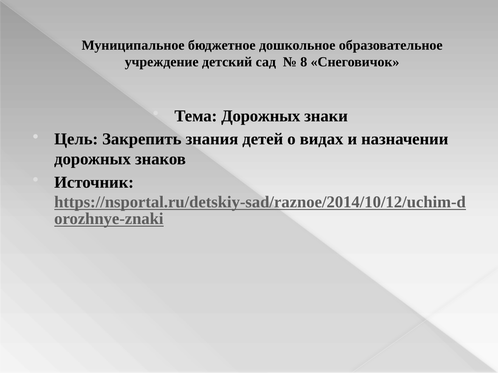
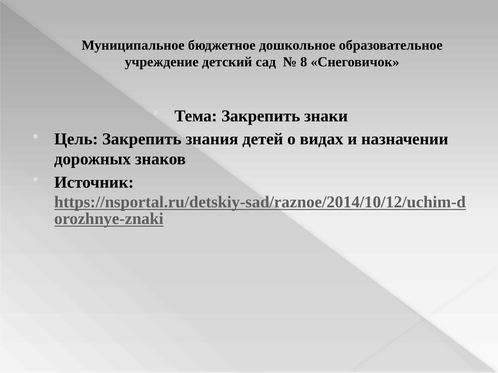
Тема Дорожных: Дорожных -> Закрепить (261, 116)
